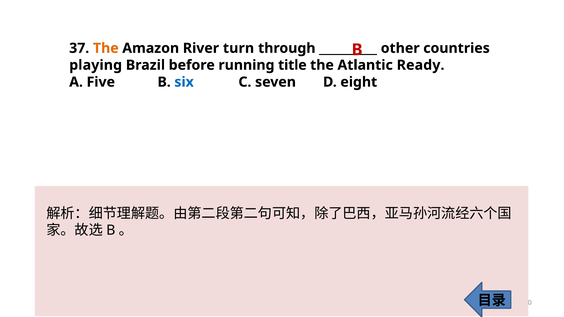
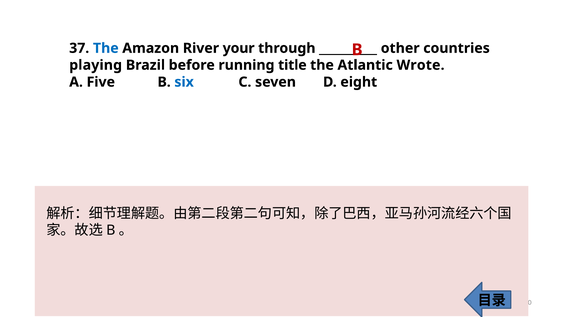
The colour: orange -> blue (106, 48)
turn: turn -> your (239, 48)
Ready: Ready -> Wrote (421, 65)
